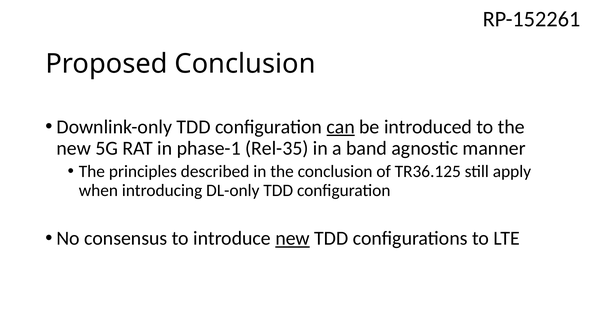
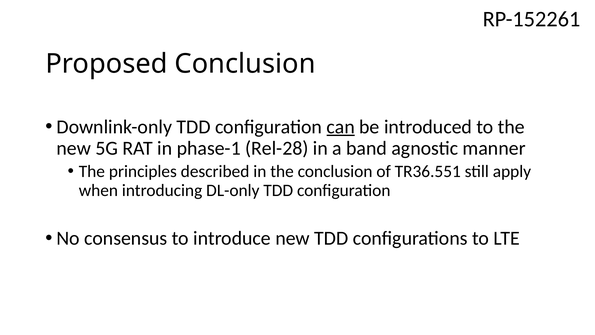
Rel-35: Rel-35 -> Rel-28 (277, 148)
TR36.125: TR36.125 -> TR36.551 (428, 171)
new underline: present -> none (293, 238)
